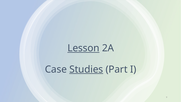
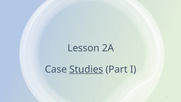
Lesson underline: present -> none (83, 48)
